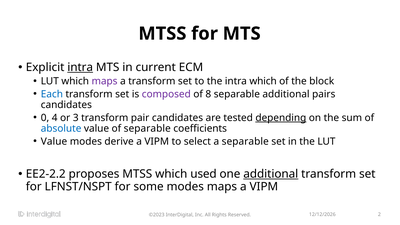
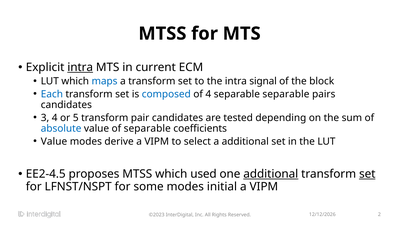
maps colour: purple -> blue (105, 81)
intra which: which -> signal (263, 81)
composed colour: purple -> blue (166, 94)
of 8: 8 -> 4 (208, 94)
separable additional: additional -> separable (286, 94)
0: 0 -> 3 (45, 118)
3: 3 -> 5 (76, 118)
depending underline: present -> none (281, 118)
a separable: separable -> additional (245, 141)
EE2-2.2: EE2-2.2 -> EE2-4.5 (46, 174)
set underline: none -> present (367, 174)
modes maps: maps -> initial (222, 187)
